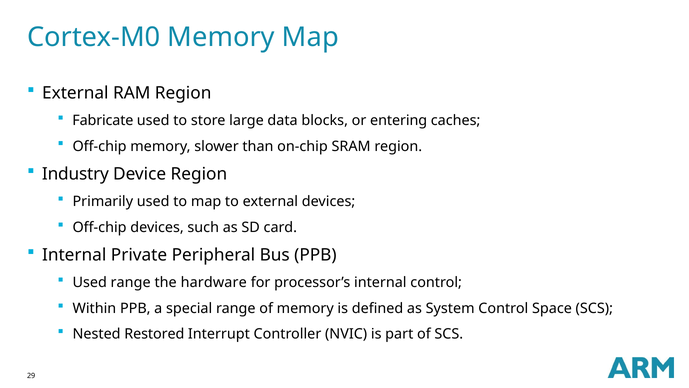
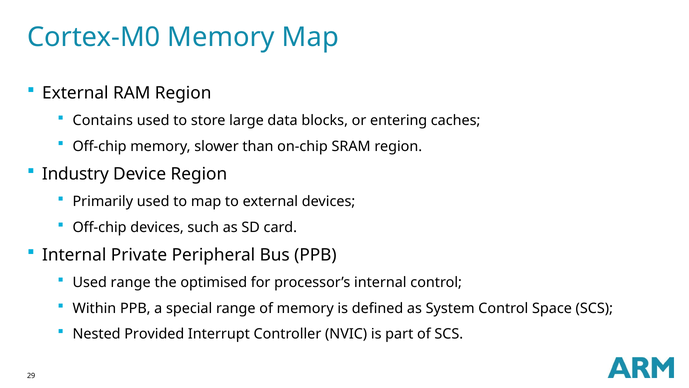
Fabricate: Fabricate -> Contains (103, 120)
hardware: hardware -> optimised (214, 282)
Restored: Restored -> Provided (154, 334)
